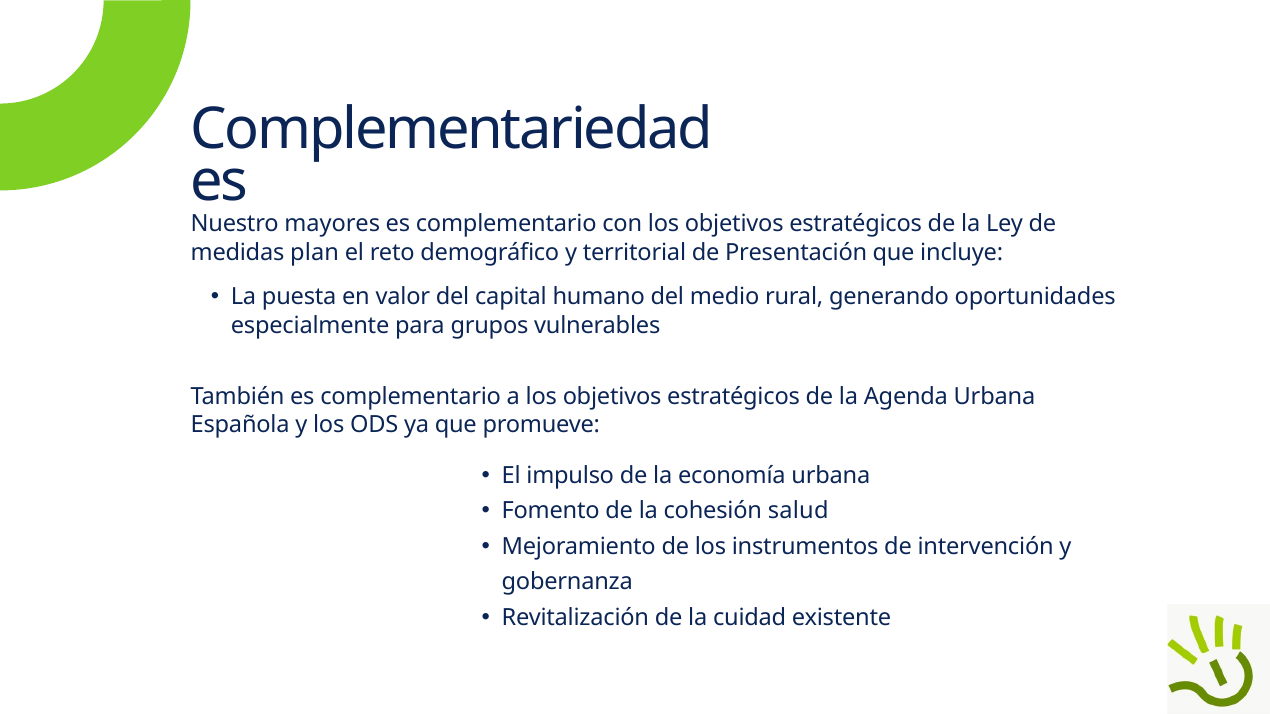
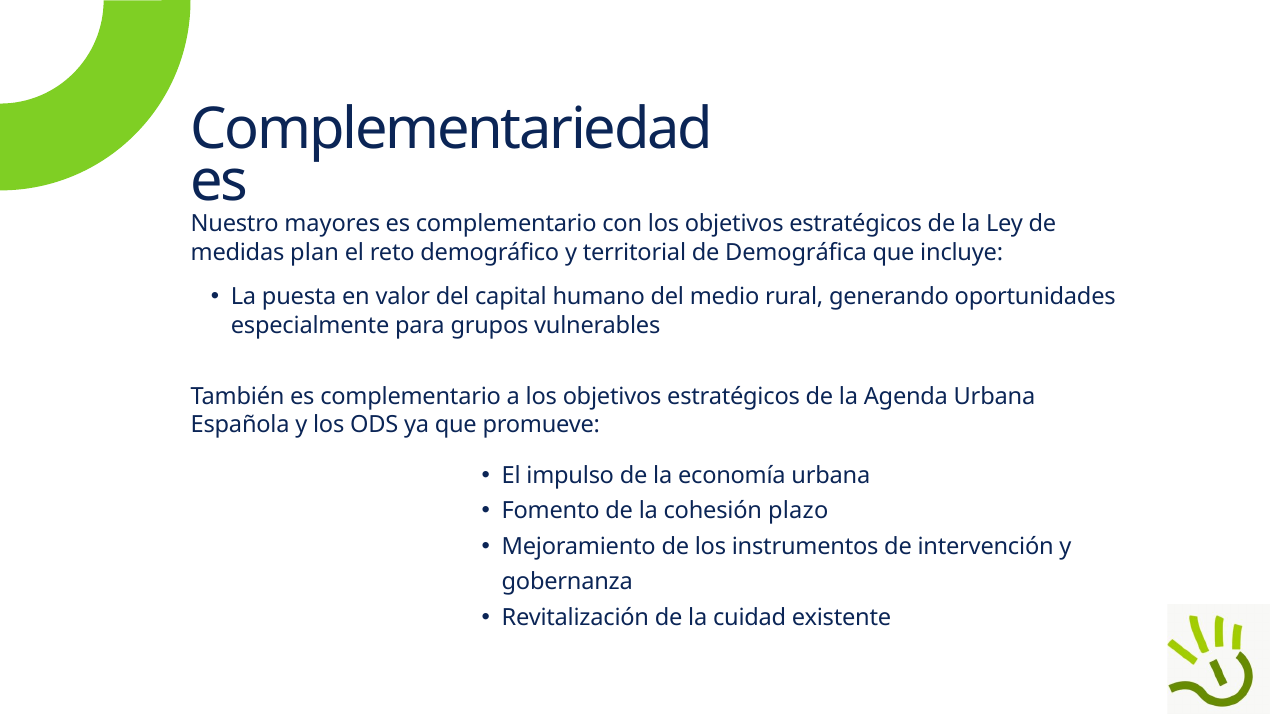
Presentación: Presentación -> Demográfica (796, 252)
salud: salud -> plazo (798, 511)
